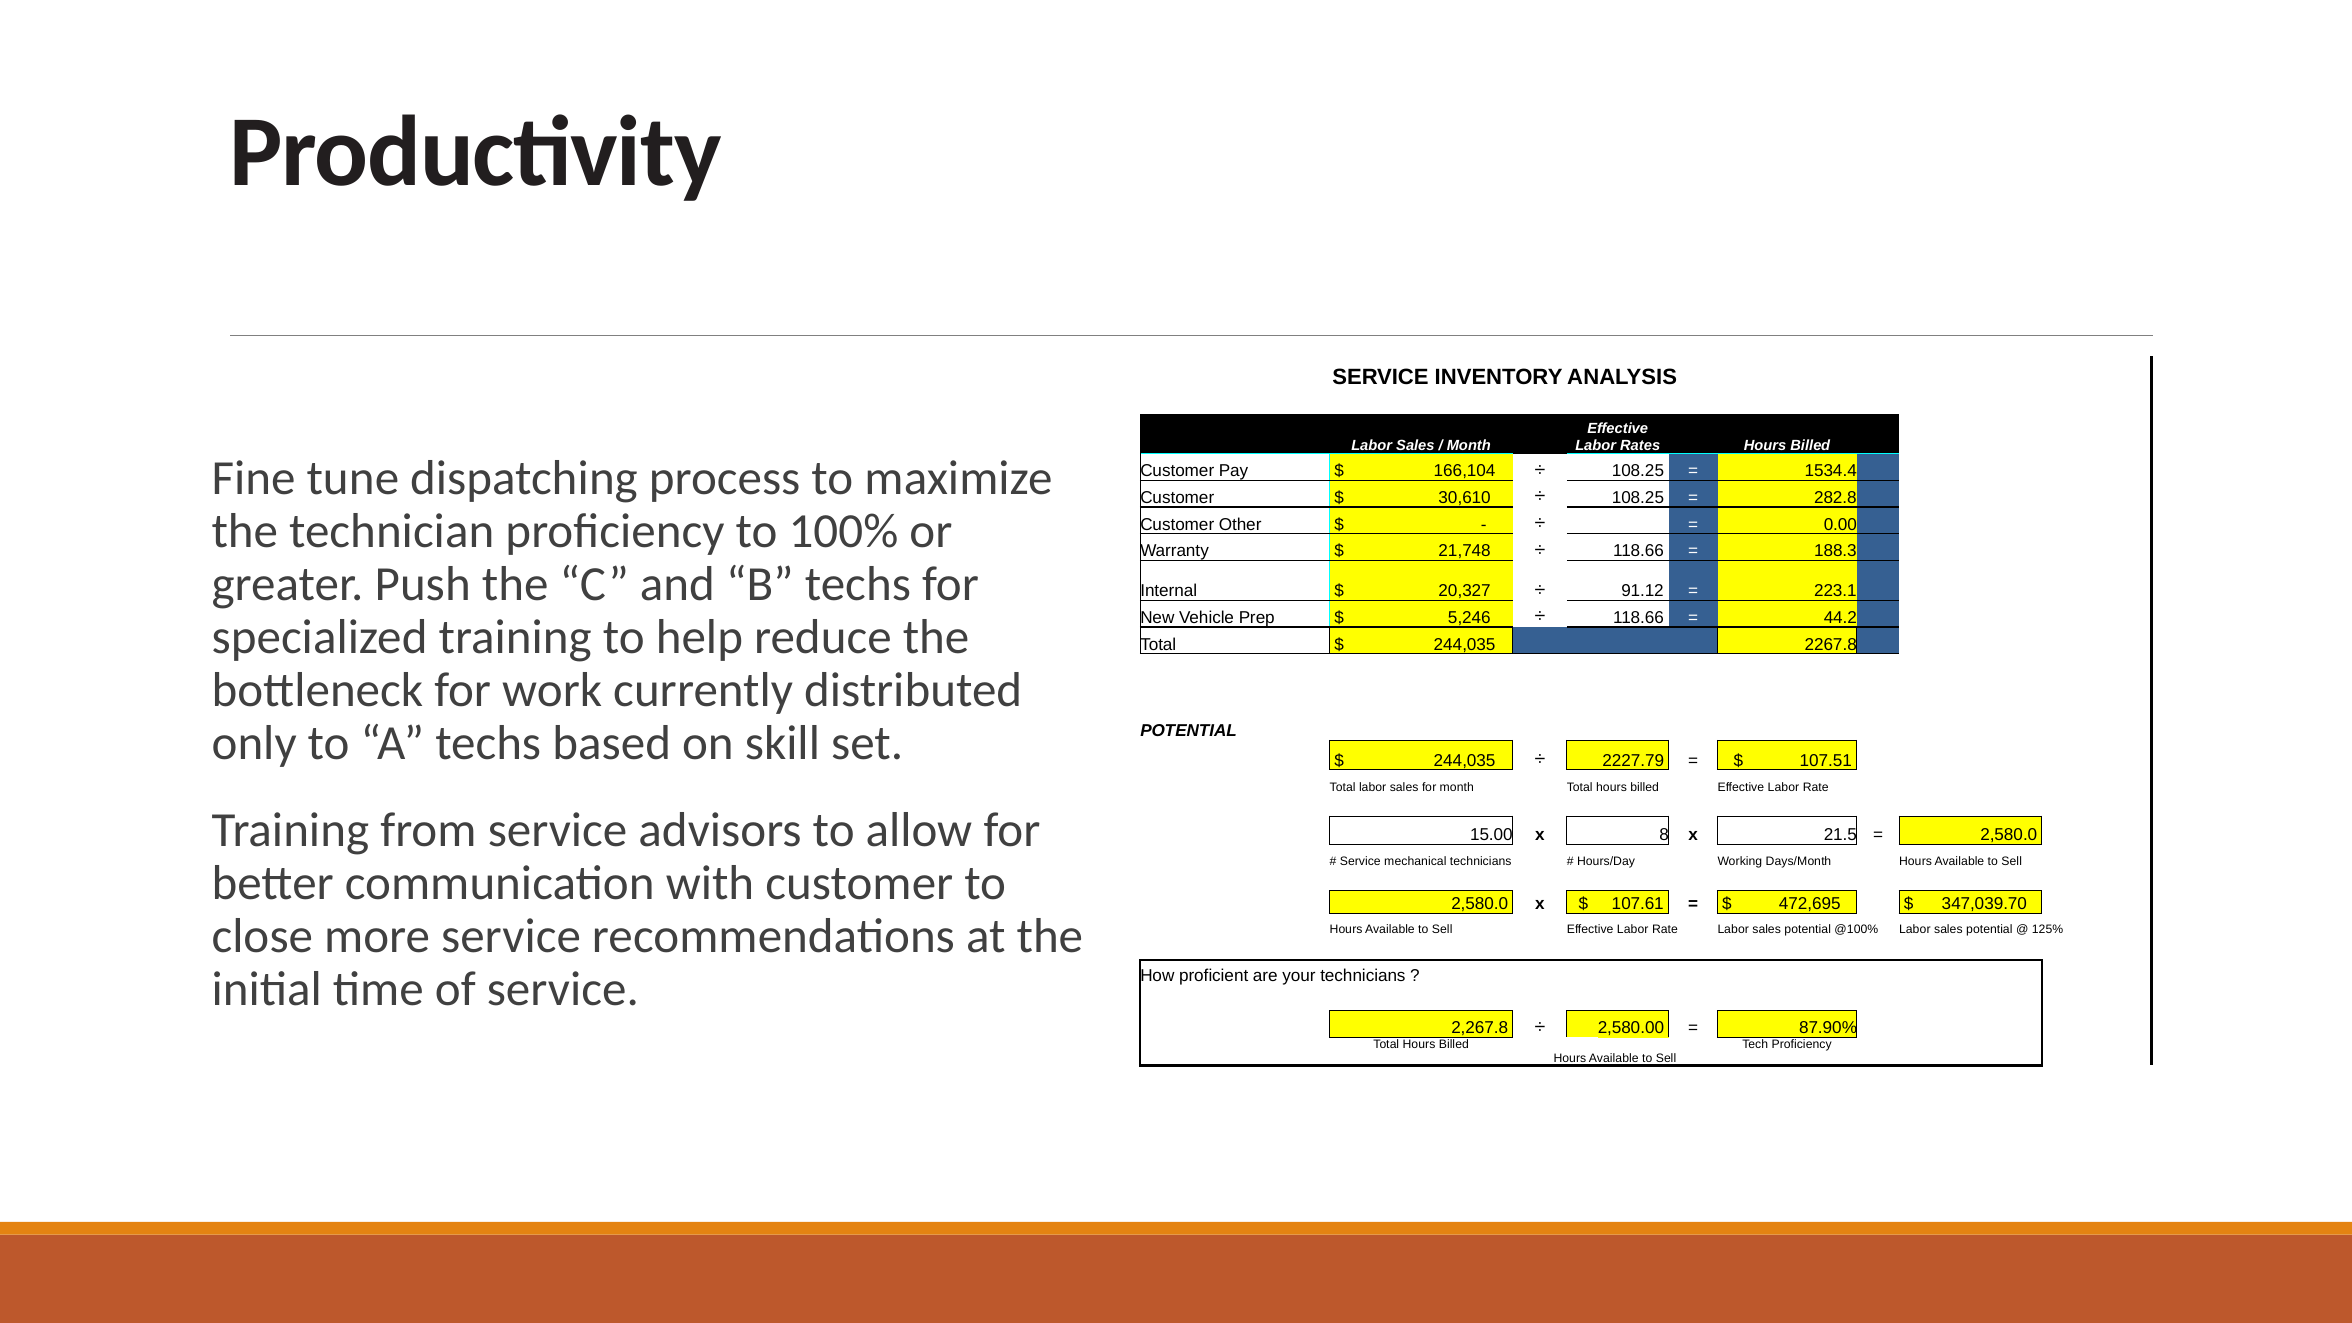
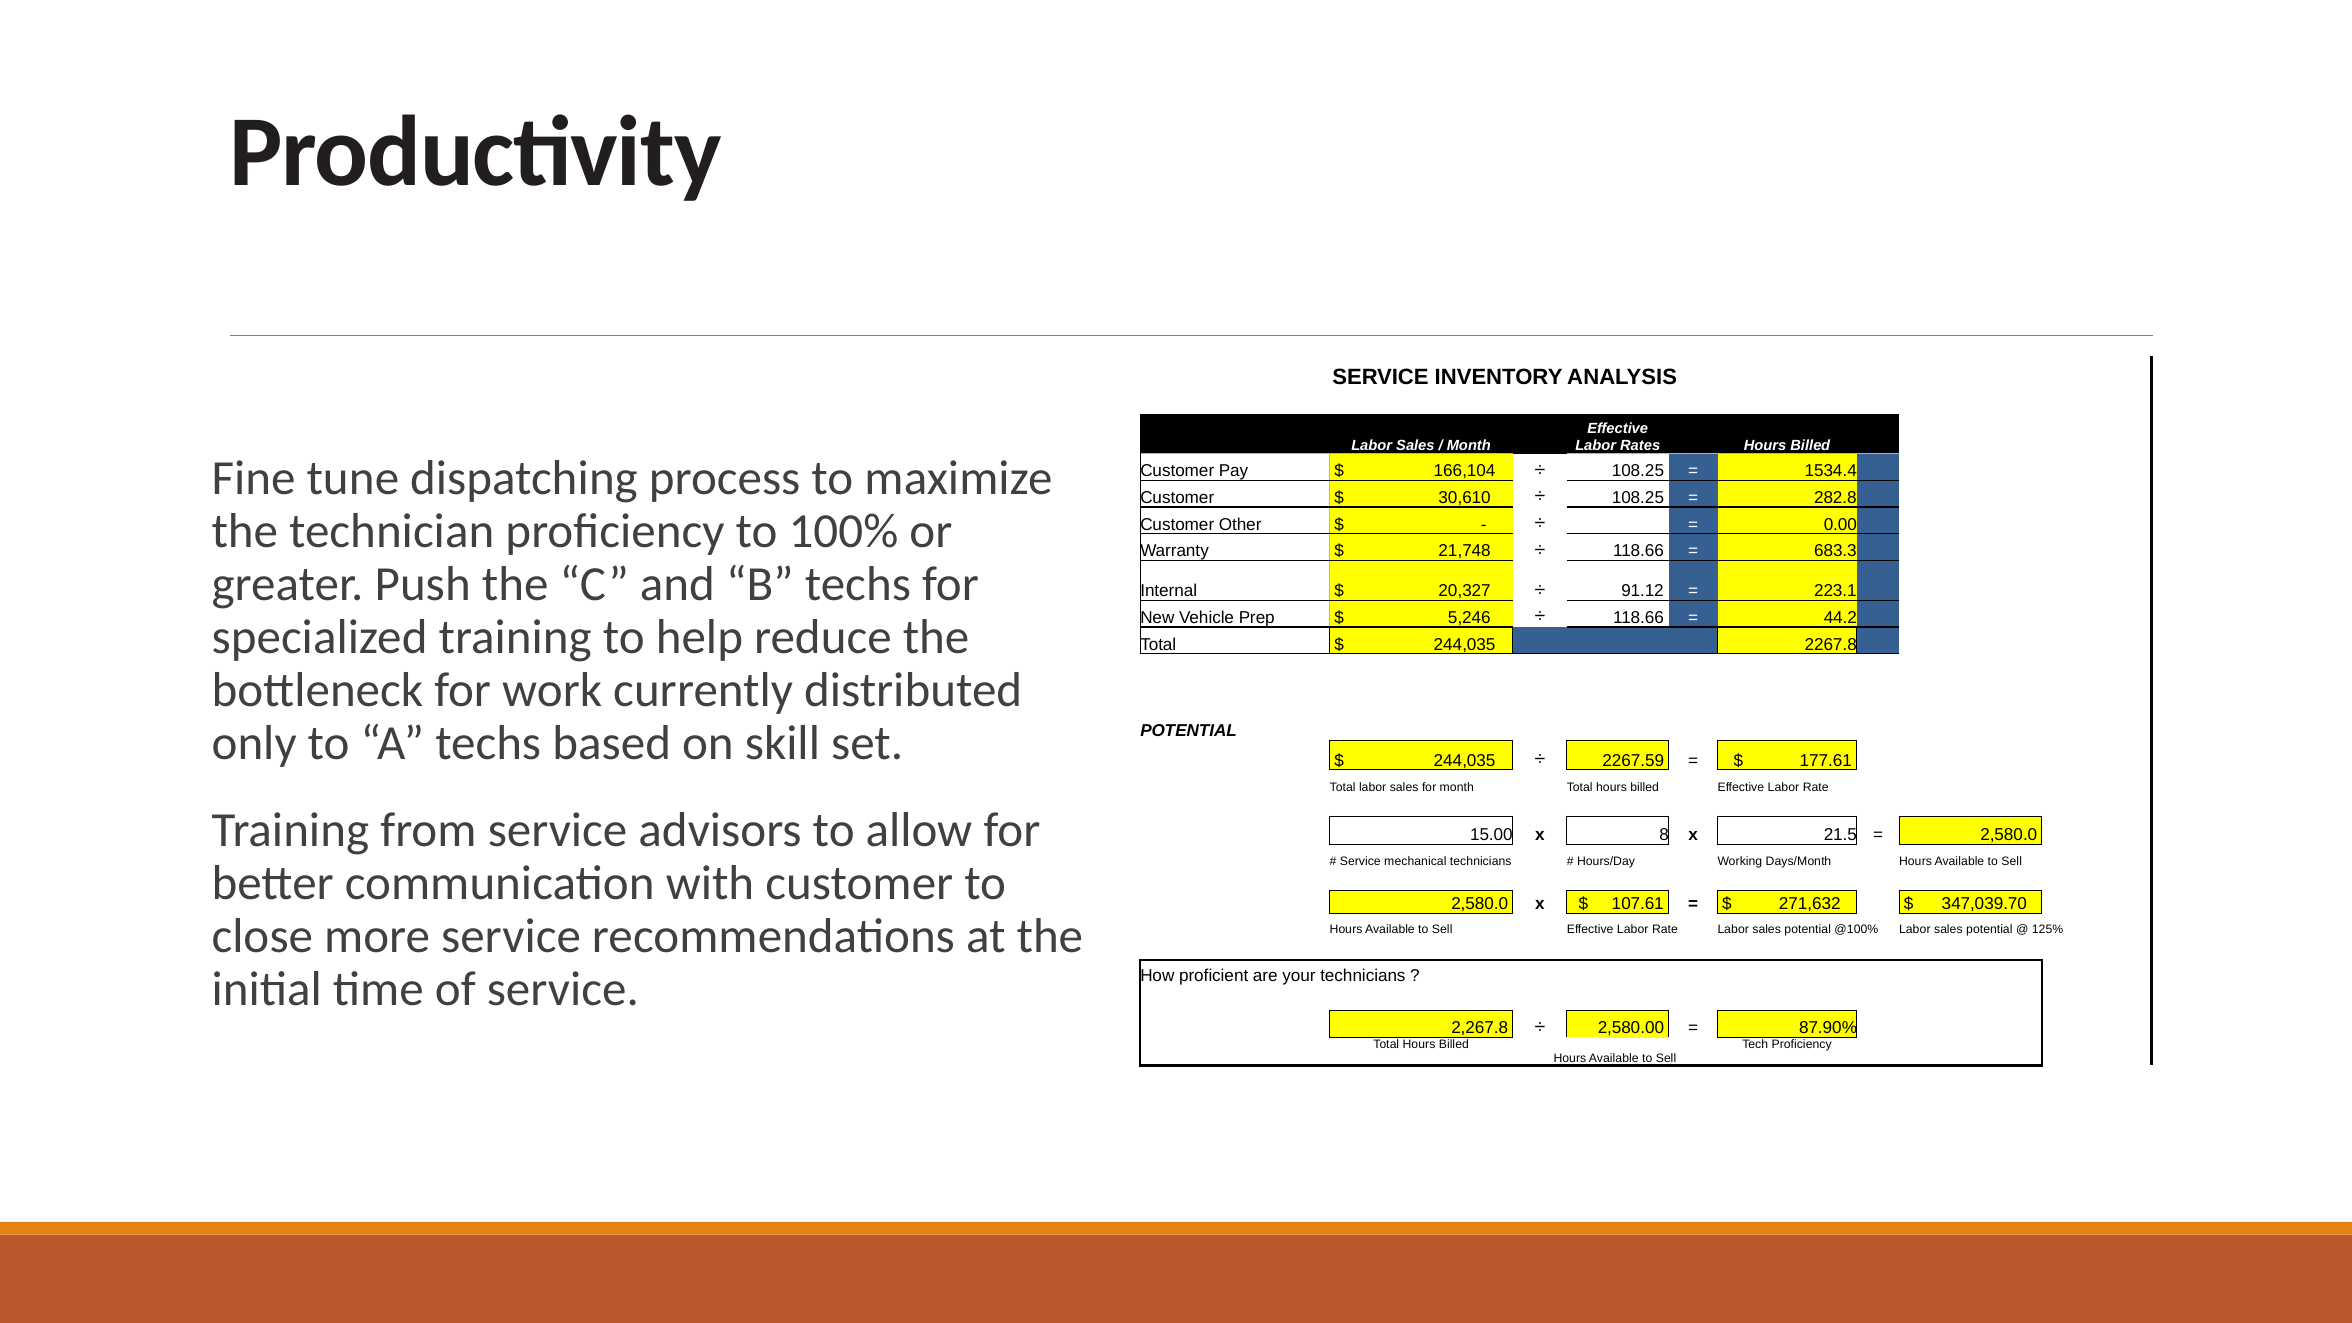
188.3: 188.3 -> 683.3 (1835, 551)
2227.79: 2227.79 -> 2267.59 (1633, 760)
107.51: 107.51 -> 177.61 (1826, 760)
472,695: 472,695 -> 271,632 (1810, 904)
